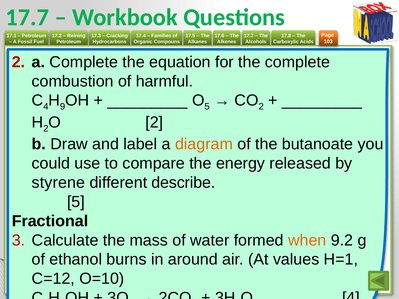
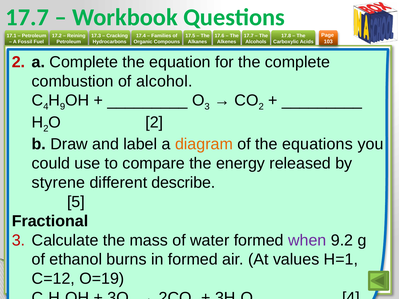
harmful: harmful -> alcohol (164, 81)
5: 5 -> 3 (207, 107)
butanoate: butanoate -> equations (317, 144)
when colour: orange -> purple (307, 240)
in around: around -> formed (193, 260)
O=10: O=10 -> O=19 (102, 279)
